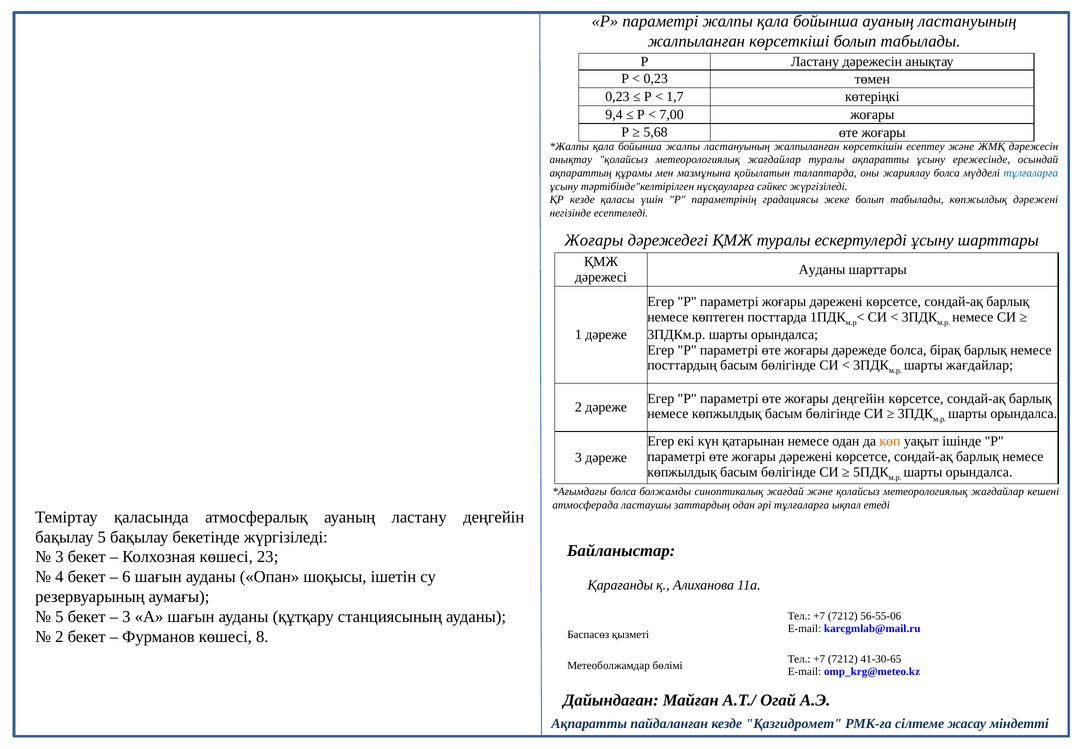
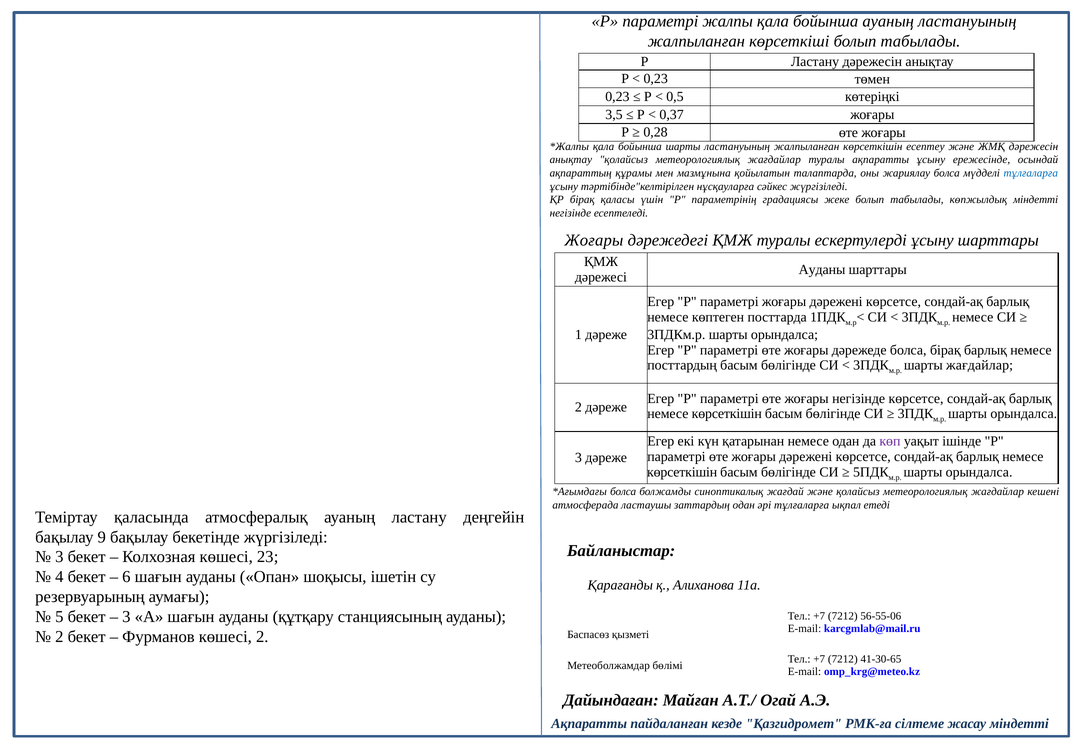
1,7: 1,7 -> 0,5 (675, 97)
9,4: 9,4 -> 3,5 (614, 115)
7,00: 7,00 -> 0,37 (672, 115)
5,68: 5,68 -> 0,28 (656, 132)
бойынша жалпы: жалпы -> шарты (683, 147)
ҚР кезде: кезде -> бірақ (582, 200)
көпжылдық дәрежені: дәрежені -> міндетті (1036, 200)
жоғары деңгейін: деңгейін -> негізінде (859, 399)
көпжылдық: көпжылдық -> көрсеткішін (727, 414)
көп colour: orange -> purple (890, 442)
көпжылдық: көпжылдық -> көрсеткішін (682, 472)
бақылау 5: 5 -> 9 (102, 538)
көшесі 8: 8 -> 2 (262, 638)
